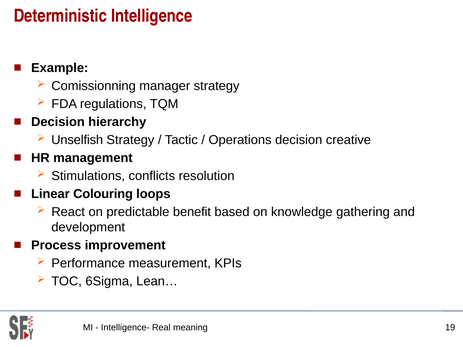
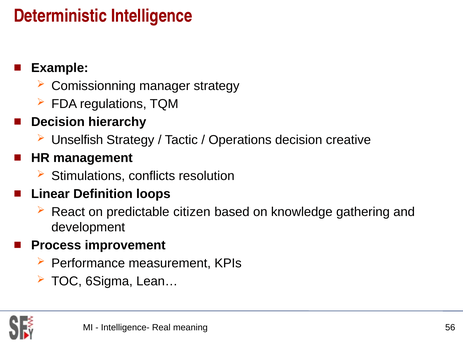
Colouring: Colouring -> Definition (103, 194)
benefit: benefit -> citizen (192, 212)
19: 19 -> 56 (450, 328)
